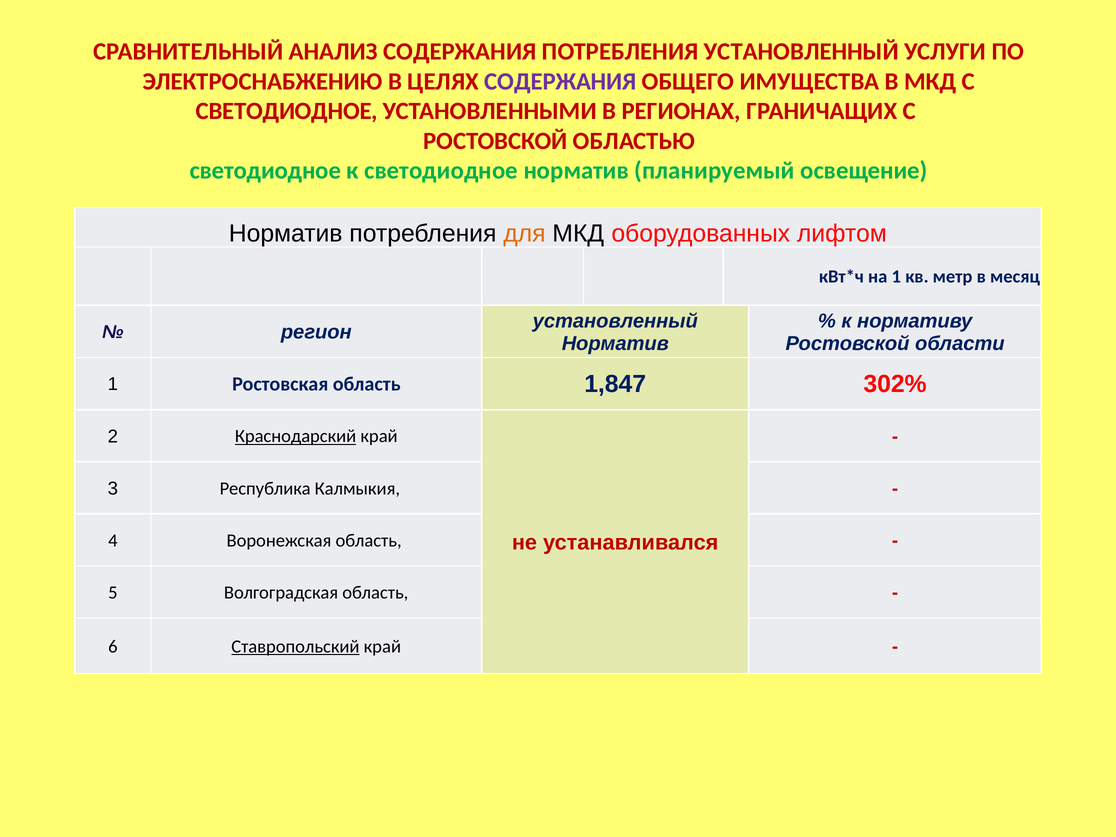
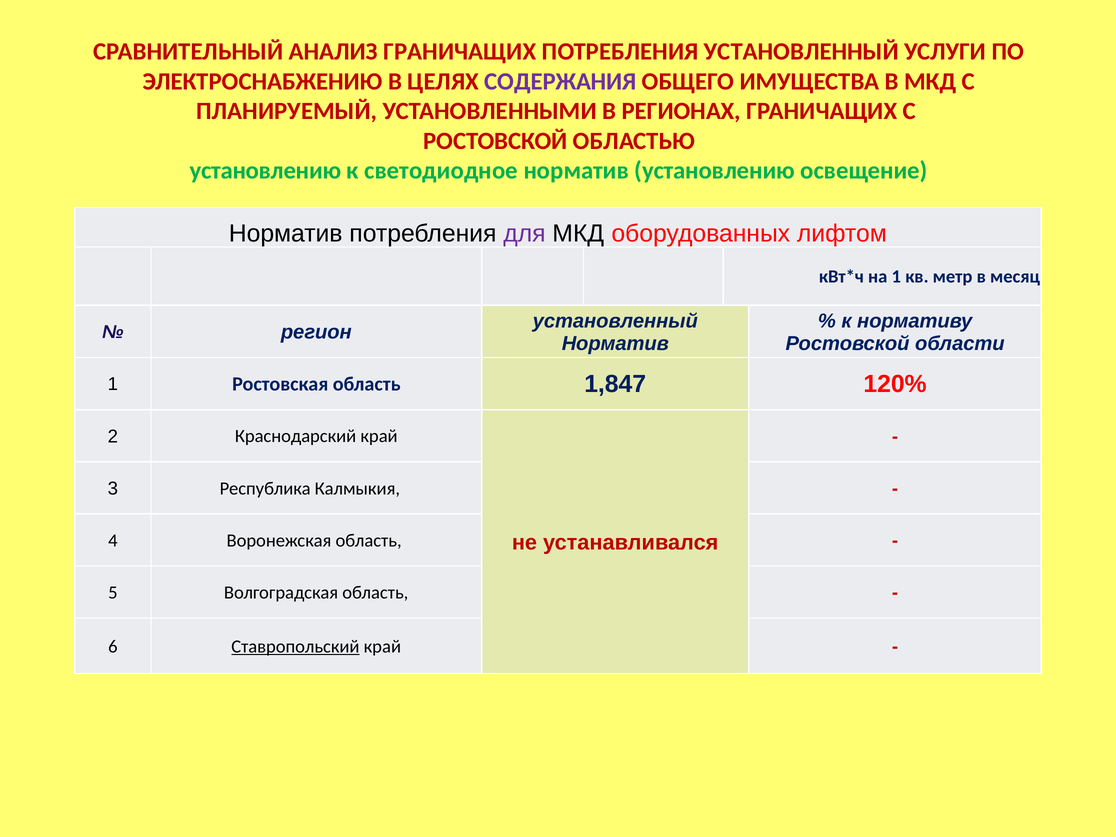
АНАЛИЗ СОДЕРЖАНИЯ: СОДЕРЖАНИЯ -> ГРАНИЧАЩИХ (460, 52)
СВЕТОДИОДНОЕ: СВЕТОДИОДНОЕ -> ПЛАНИРУЕМЫЙ (287, 111)
светодиодное: светодиодное -> установлению (265, 171)
норматив планируемый: планируемый -> установлению (715, 171)
для colour: orange -> purple (524, 234)
302%: 302% -> 120% (895, 384)
Краснодарский underline: present -> none (296, 436)
